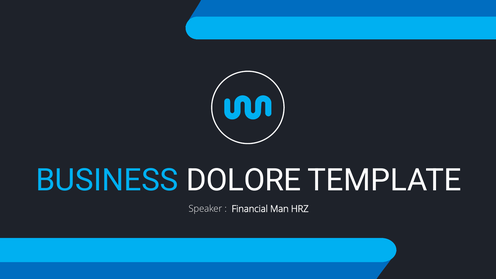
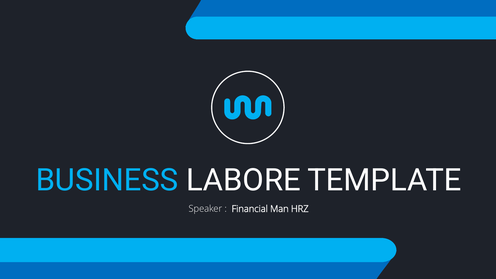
DOLORE: DOLORE -> LABORE (243, 180)
